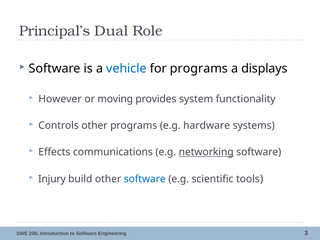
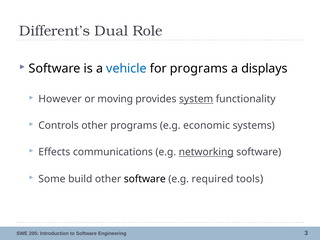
Principal’s: Principal’s -> Different’s (55, 31)
system underline: none -> present (196, 99)
hardware: hardware -> economic (207, 126)
Injury: Injury -> Some (52, 179)
software colour: blue -> black (145, 179)
scientific: scientific -> required (212, 179)
